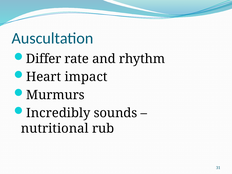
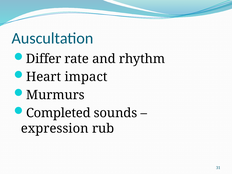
Incredibly: Incredibly -> Completed (58, 113)
nutritional: nutritional -> expression (55, 128)
